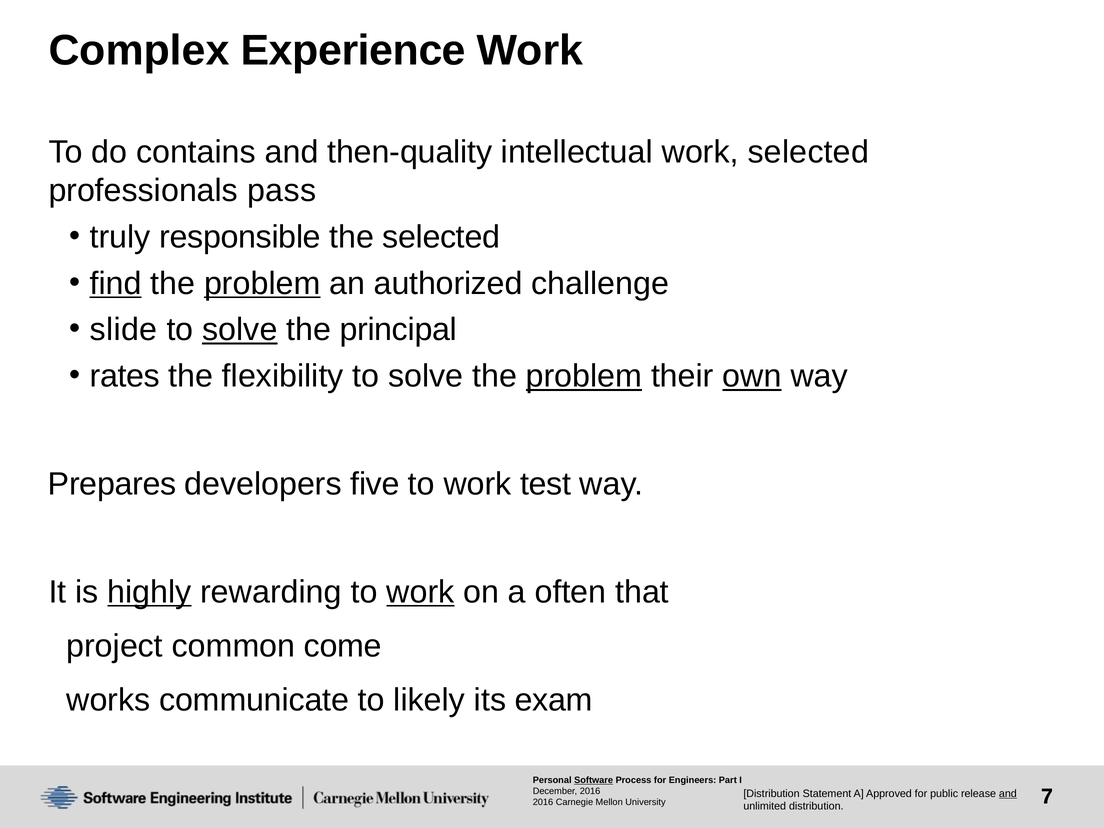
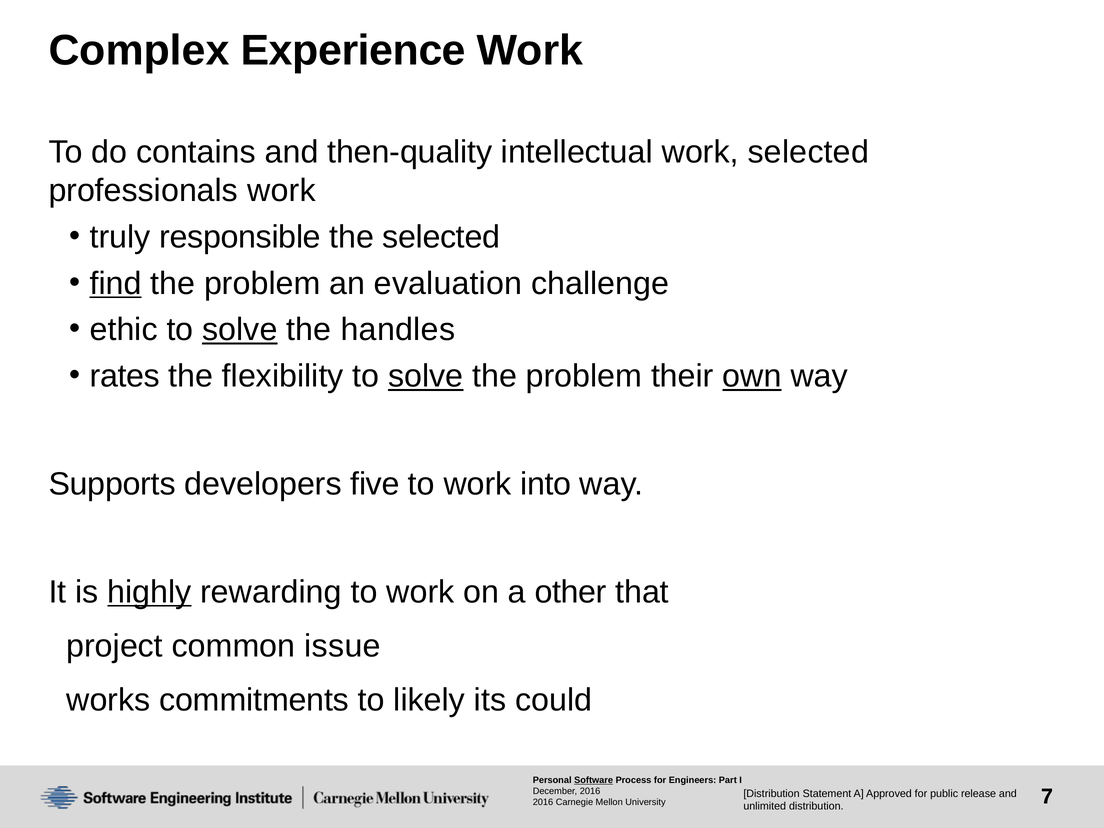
professionals pass: pass -> work (282, 191)
problem underline: present -> none (262, 283)
authorized: authorized -> evaluation (448, 283)
slide: slide -> ethic (124, 330)
principal: principal -> handles (398, 330)
solve underline: none -> present (426, 376)
problem underline: present -> none (584, 376)
Prepares: Prepares -> Supports (112, 484)
test: test -> into (546, 484)
work underline: present -> none (420, 592)
often: often -> other (571, 592)
come: come -> issue (342, 646)
communicate: communicate -> commitments (254, 700)
exam: exam -> could (554, 700)
and underline: present -> none (1008, 794)
